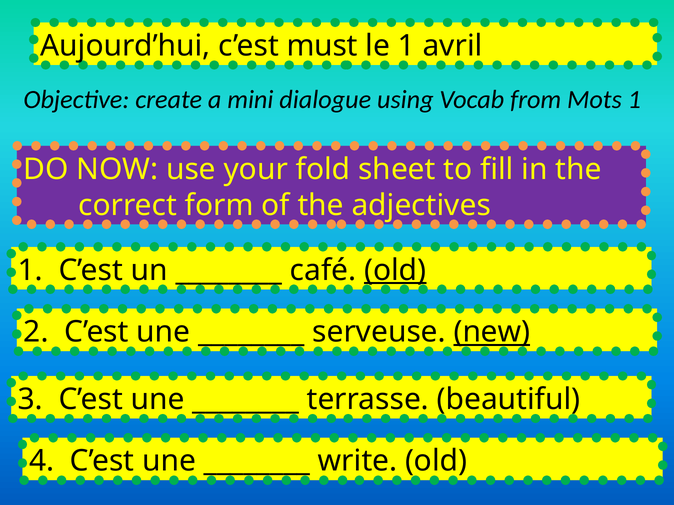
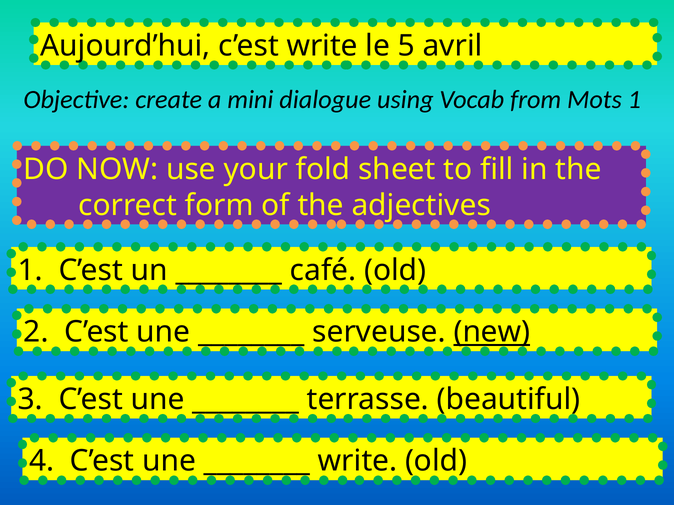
c’est must: must -> write (322, 46)
le 1: 1 -> 5 (406, 46)
old underline: present -> none (395, 271)
